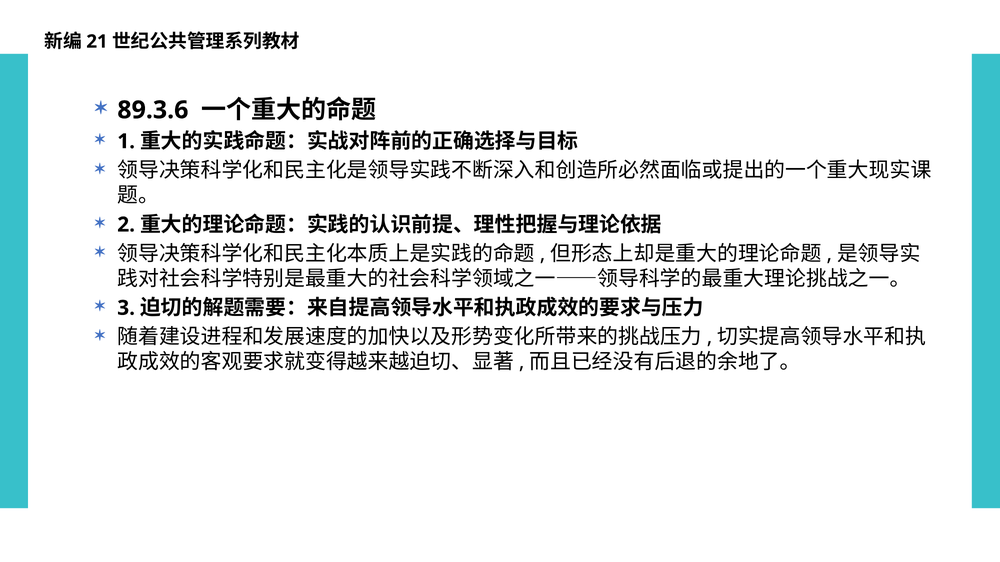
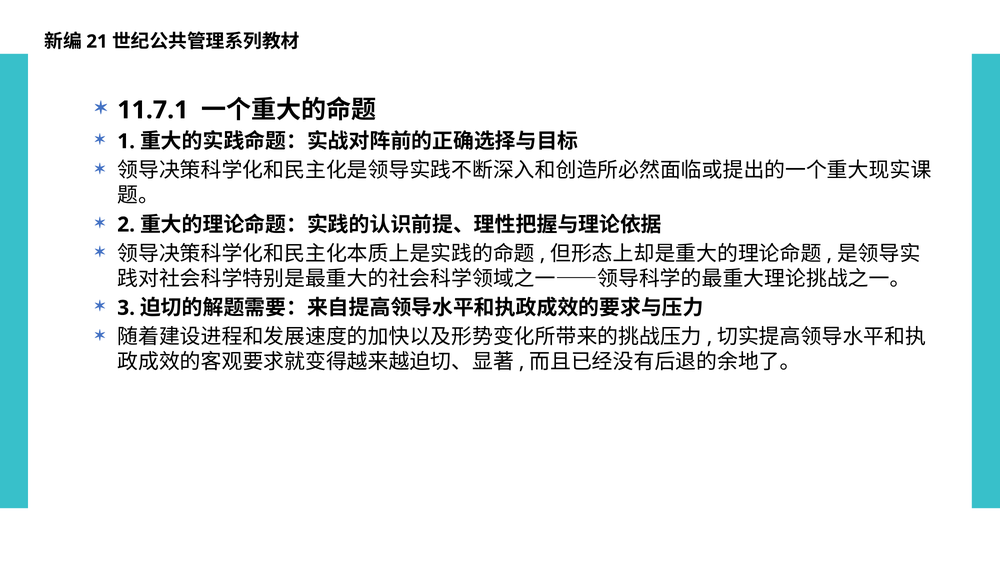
89.3.6: 89.3.6 -> 11.7.1 (153, 110)
